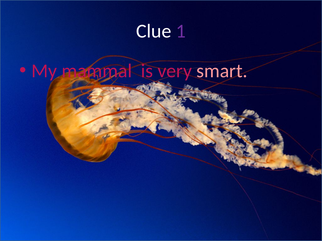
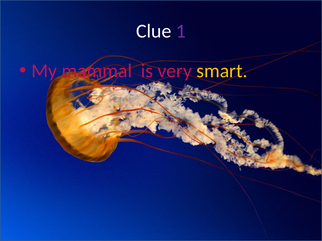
smart colour: pink -> yellow (222, 71)
